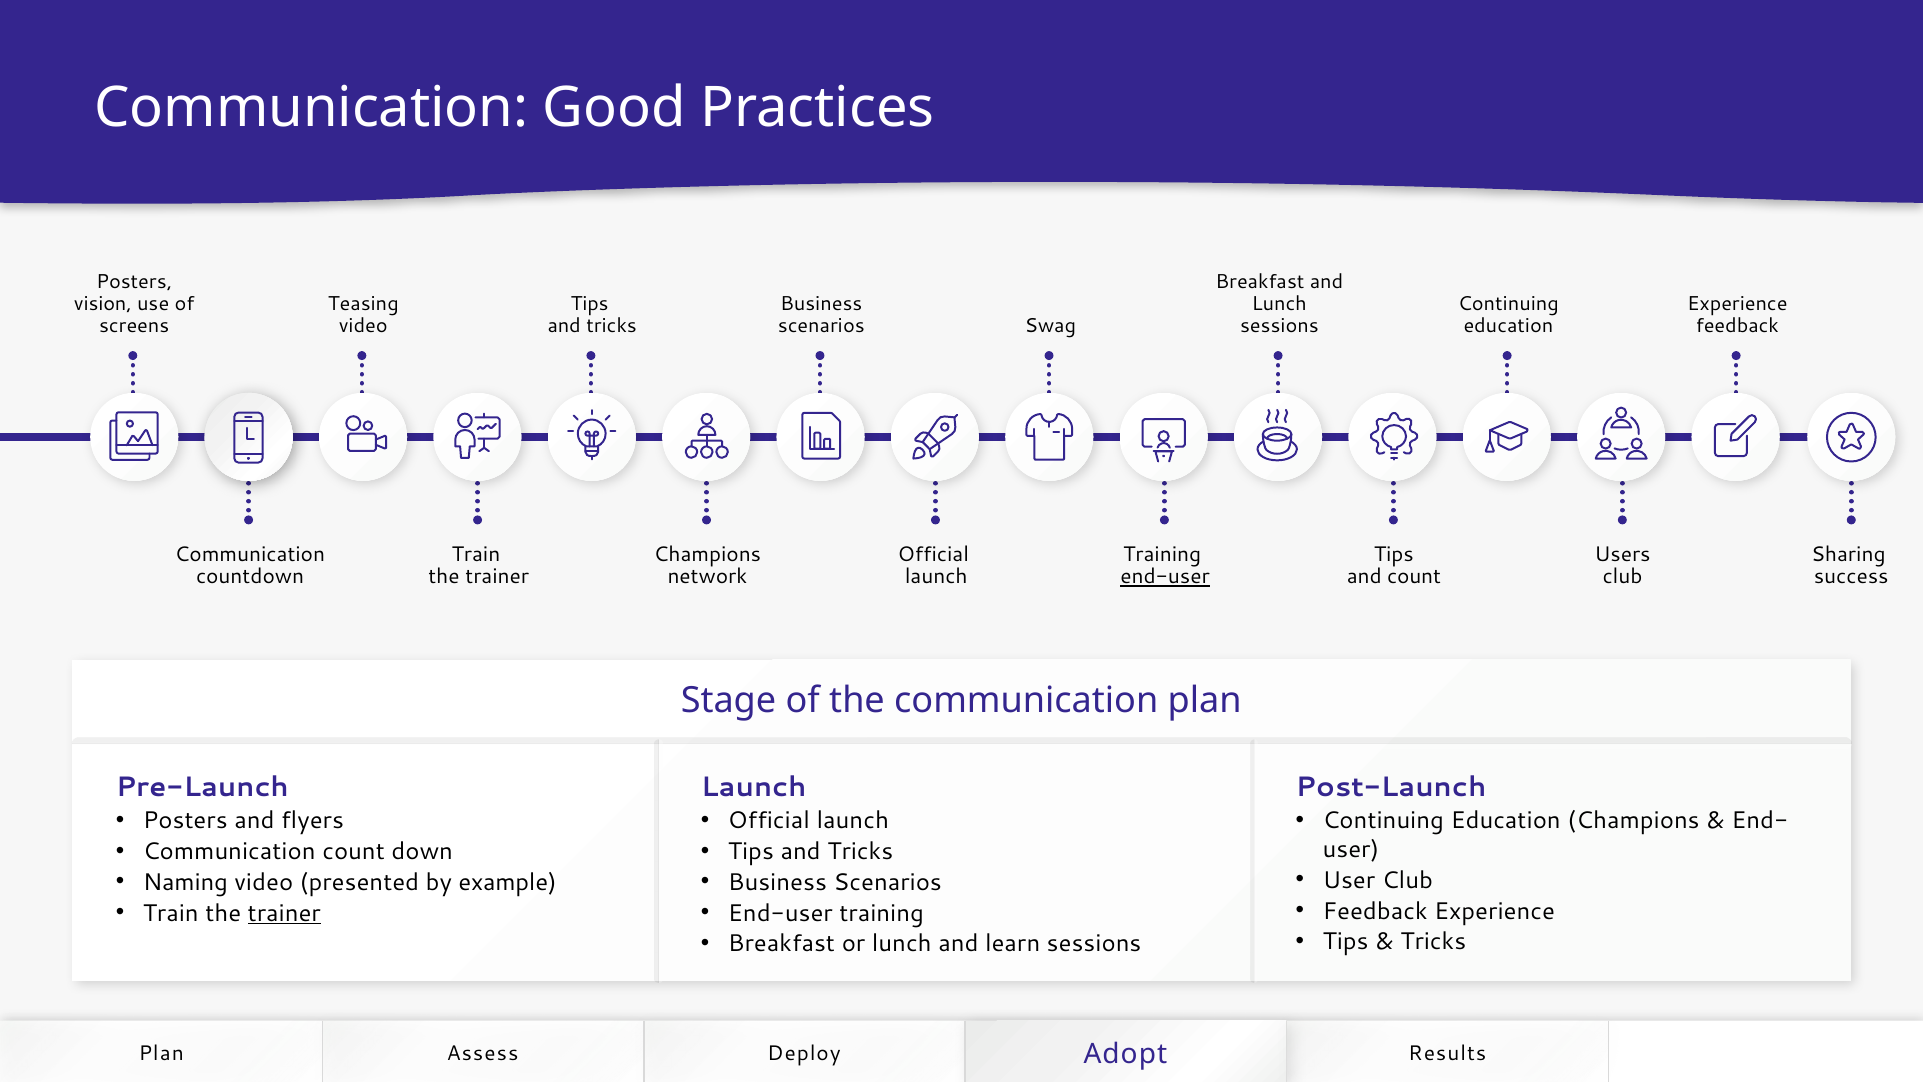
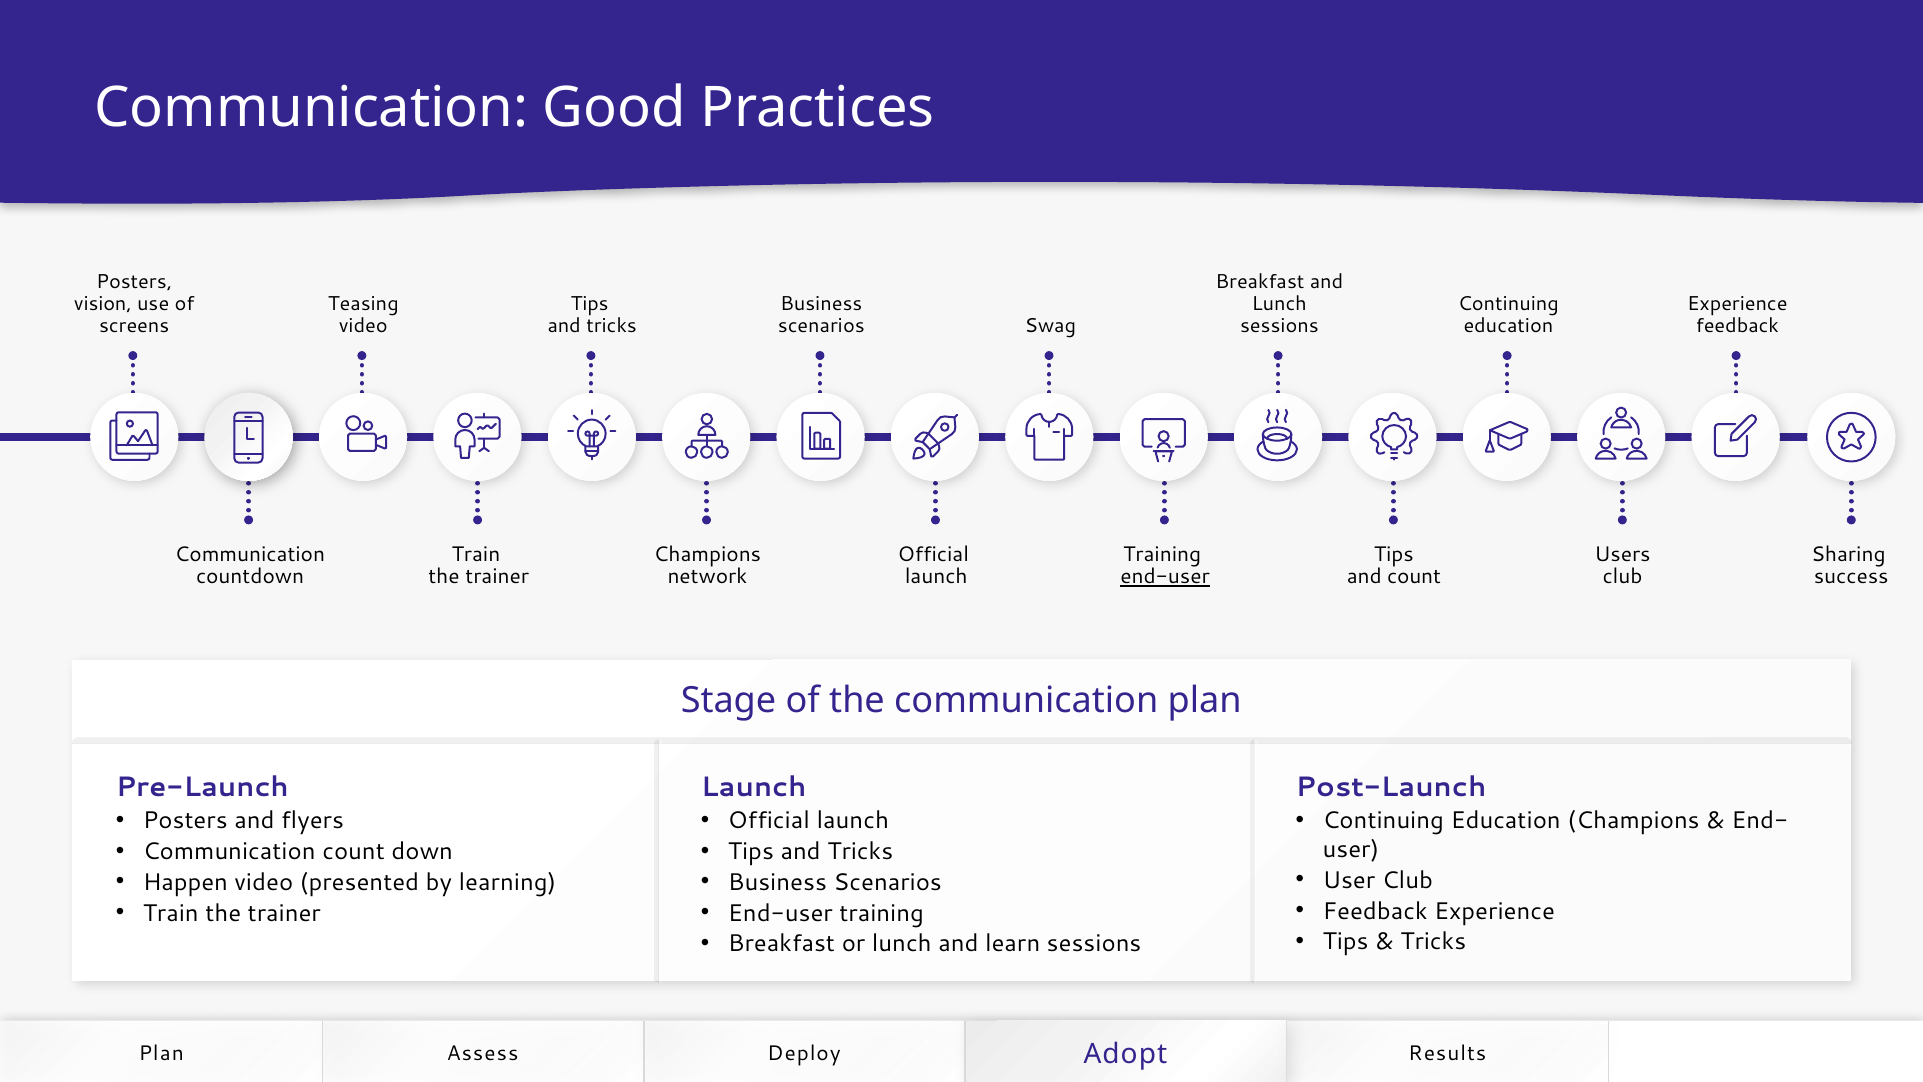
Naming: Naming -> Happen (185, 882)
example: example -> learning (507, 882)
trainer underline: present -> none (284, 913)
